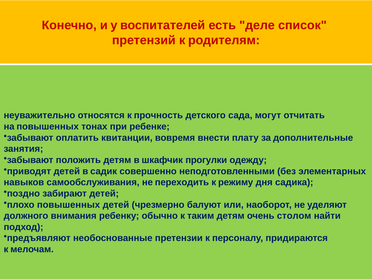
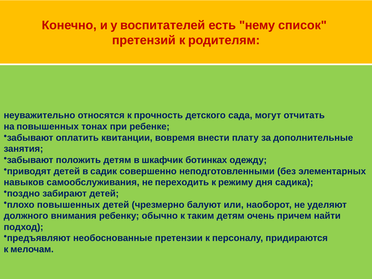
деле: деле -> нему (257, 25)
прогулки: прогулки -> ботинках (206, 160)
столом: столом -> причем (294, 216)
